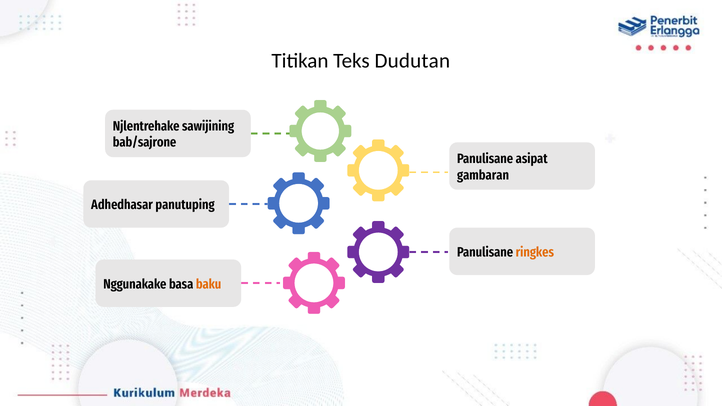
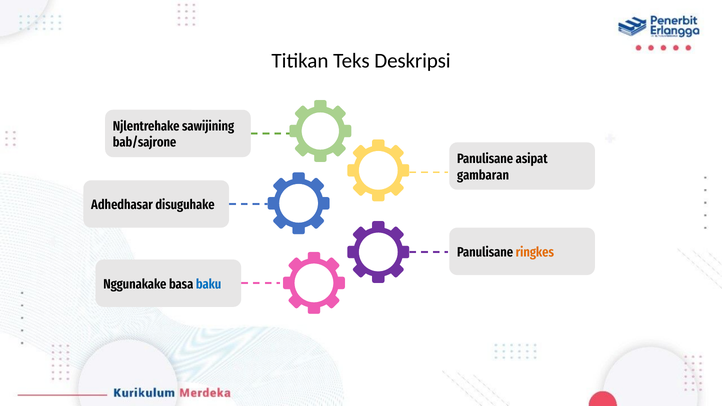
Dudutan: Dudutan -> Deskripsi (412, 61)
panutuping: panutuping -> disuguhake (185, 205)
baku colour: orange -> blue (209, 284)
